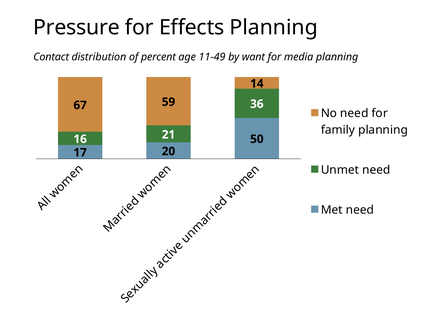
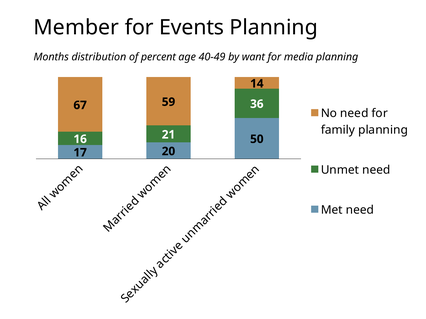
Pressure: Pressure -> Member (76, 27)
Effects: Effects -> Events (192, 27)
Contact: Contact -> Months (51, 57)
11-49: 11-49 -> 40-49 (212, 57)
